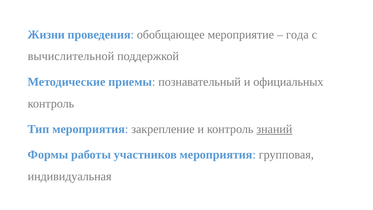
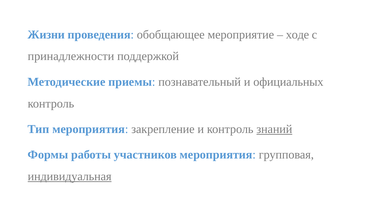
года: года -> ходе (297, 35)
вычислительной: вычислительной -> принадлежности (71, 56)
индивидуальная underline: none -> present (70, 176)
